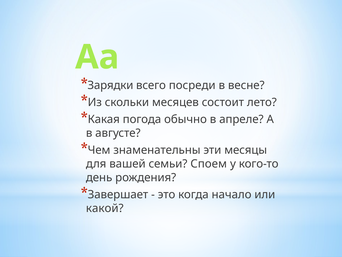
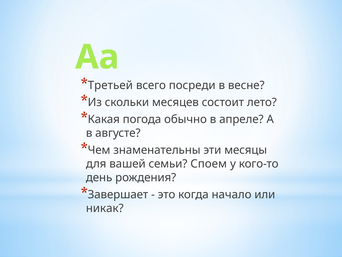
Зарядки: Зарядки -> Третьей (110, 85)
какой: какой -> никак (105, 208)
